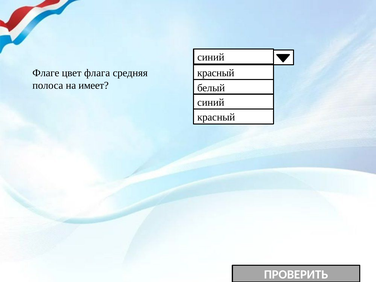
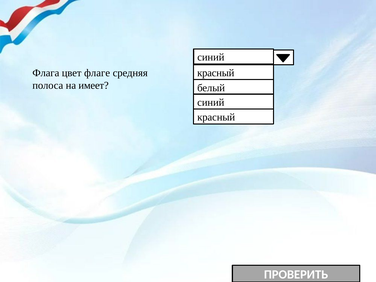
Флаге: Флаге -> Флага (46, 73)
флага: флага -> флаге (97, 73)
